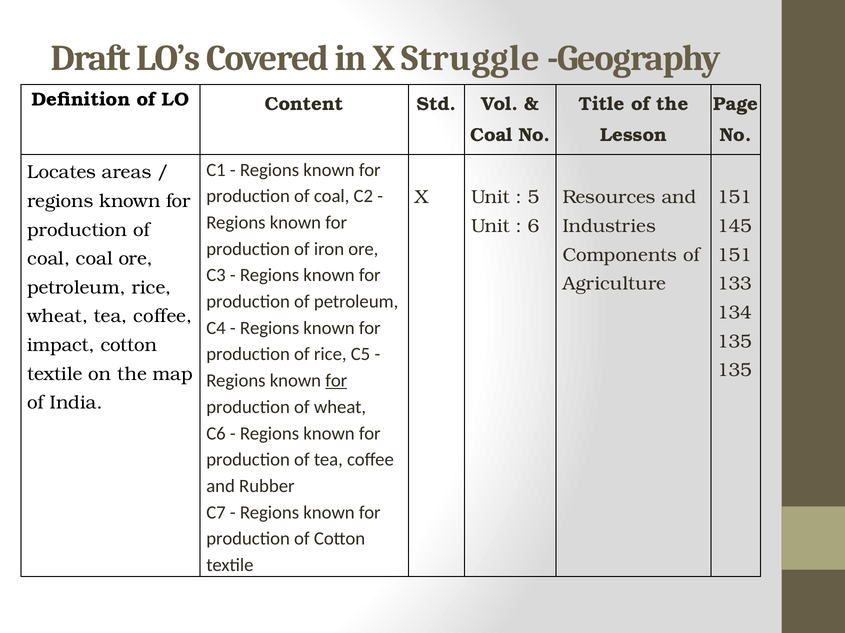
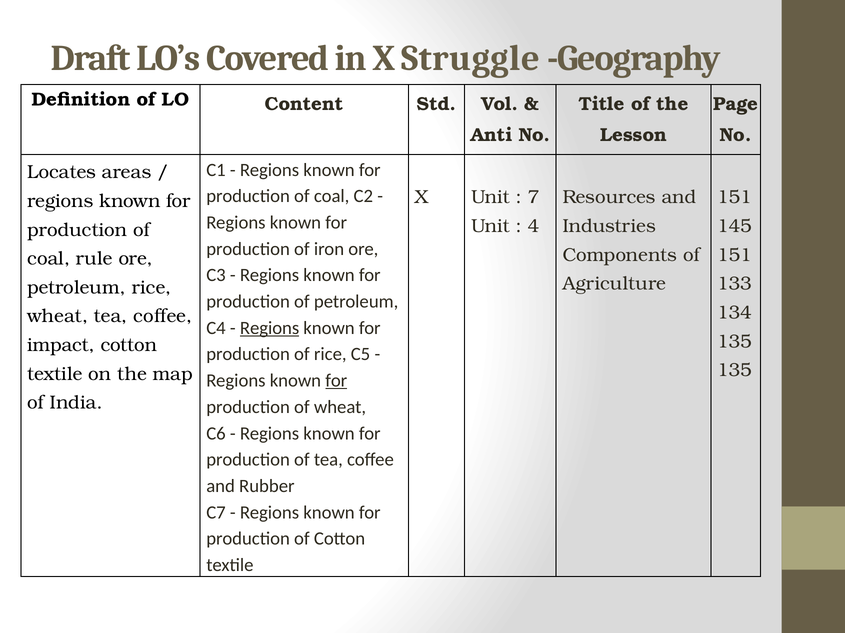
Coal: Coal -> Anti (492, 135)
5: 5 -> 7 (534, 198)
6: 6 -> 4 (534, 226)
coal coal: coal -> rule (94, 259)
Regions underline: none -> present (270, 328)
